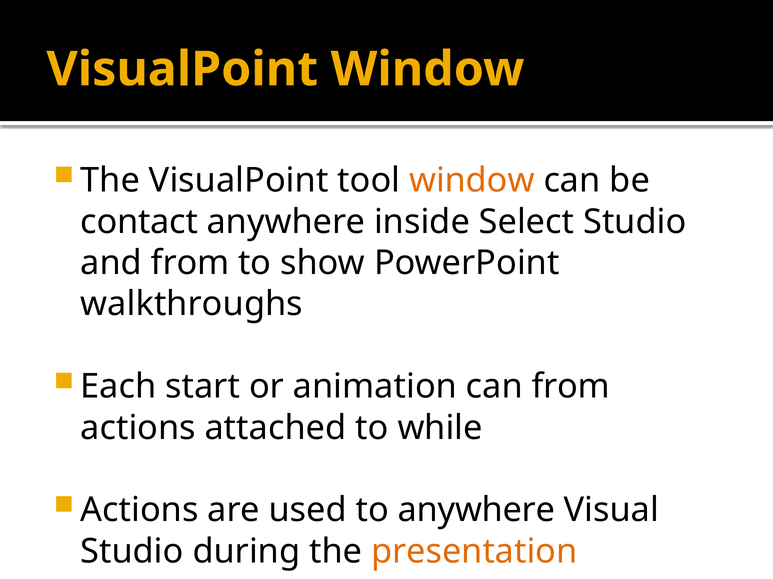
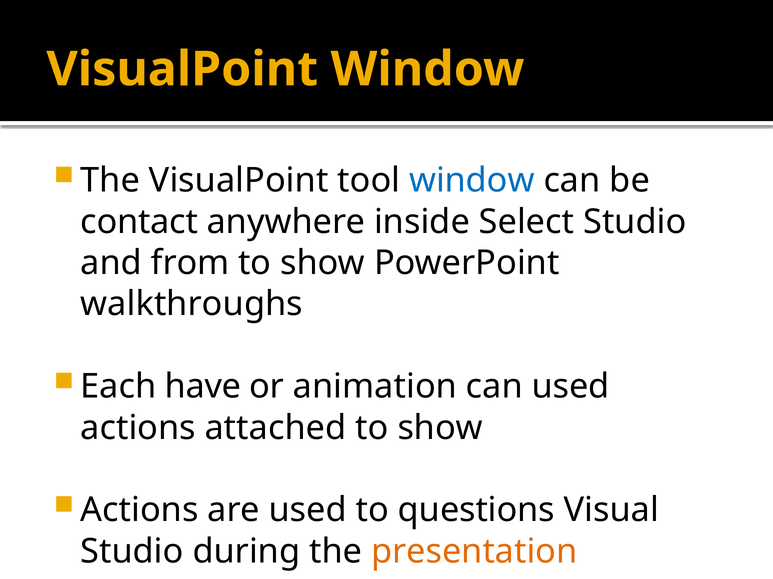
window colour: orange -> blue (472, 181)
start: start -> have (203, 387)
can from: from -> used (571, 387)
attached to while: while -> show (440, 428)
to anywhere: anywhere -> questions (476, 511)
